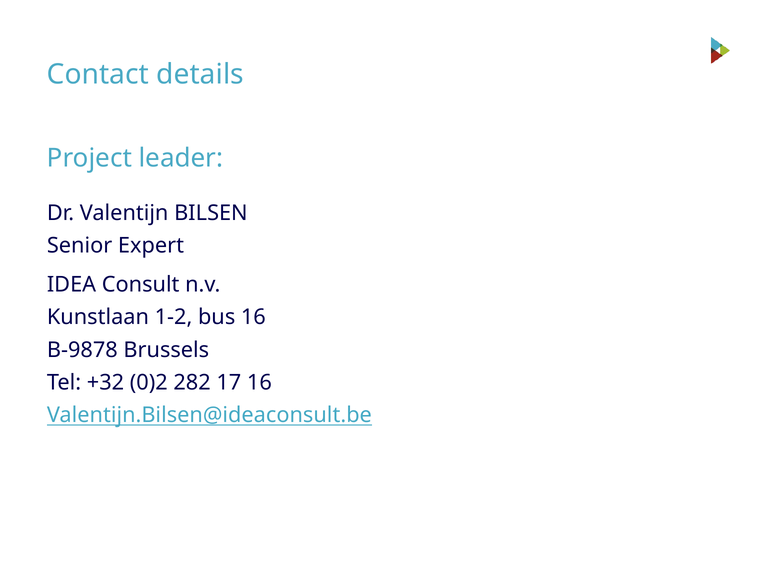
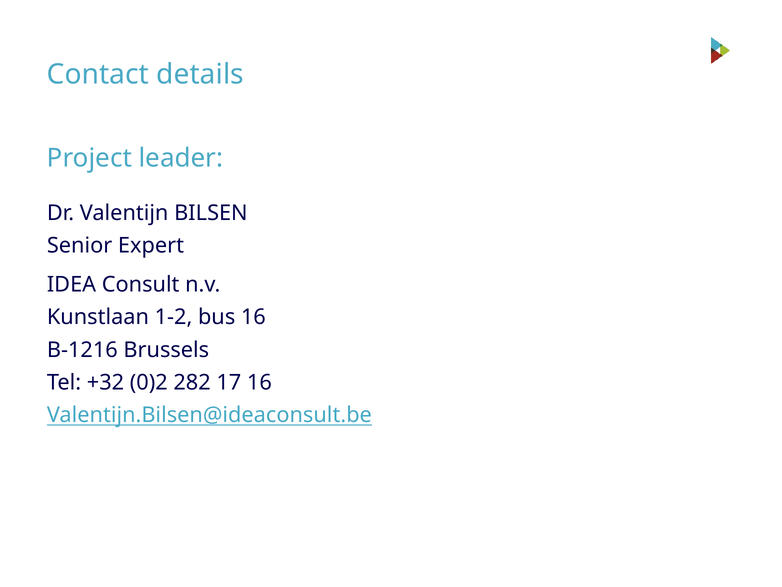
B-9878: B-9878 -> B-1216 (82, 350)
